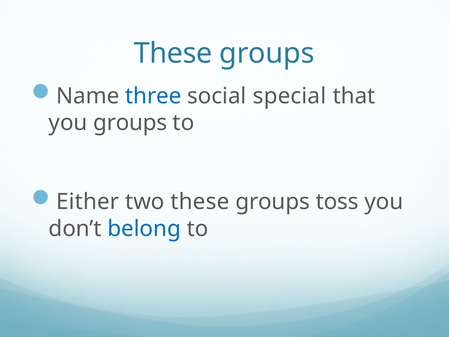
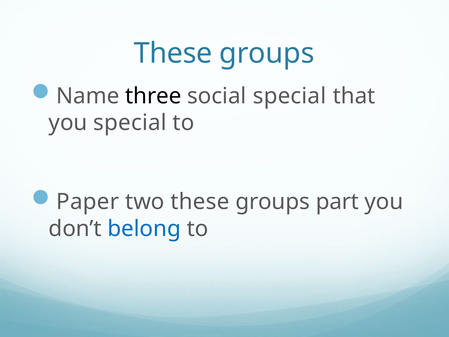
three colour: blue -> black (153, 96)
you groups: groups -> special (130, 123)
Either: Either -> Paper (88, 202)
toss: toss -> part (337, 202)
